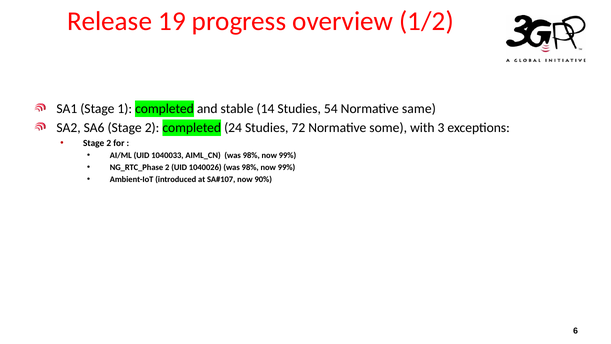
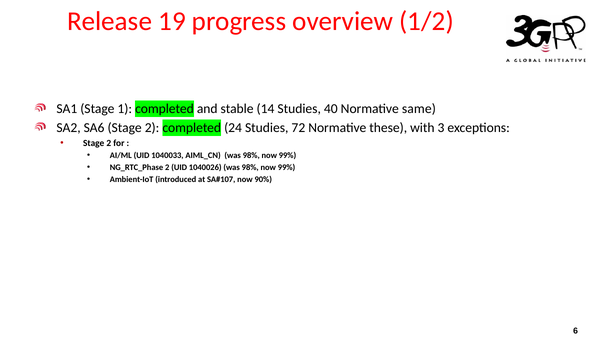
54: 54 -> 40 (331, 109)
some: some -> these (388, 128)
